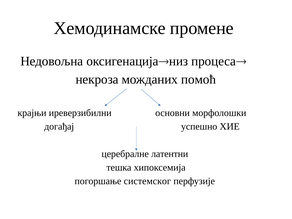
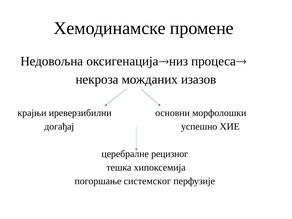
помоћ: помоћ -> изазов (199, 79)
латентни: латентни -> рецизног (170, 154)
